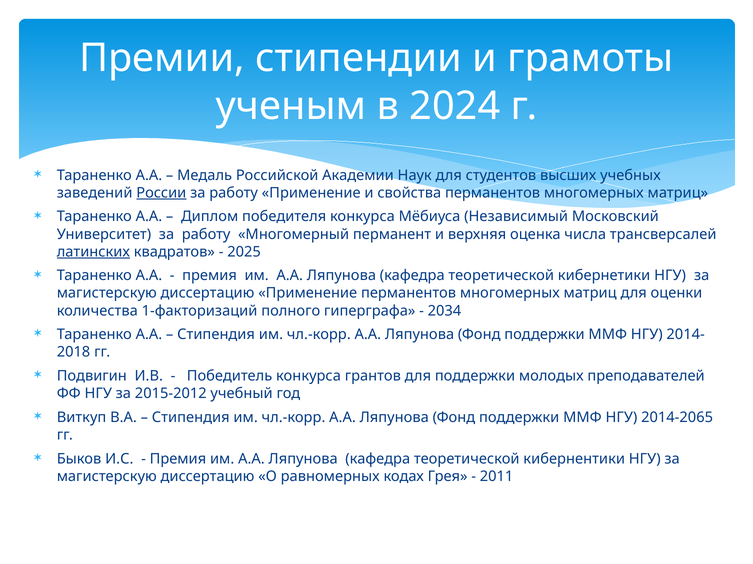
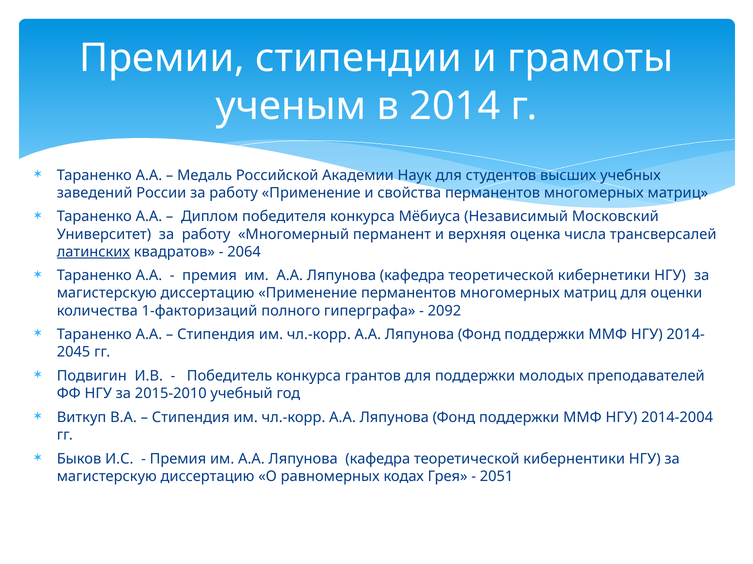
2024: 2024 -> 2014 (455, 106)
России underline: present -> none (161, 193)
2025: 2025 -> 2064 (244, 252)
2034: 2034 -> 2092 (444, 311)
2018: 2018 -> 2045 (74, 353)
2015-2012: 2015-2012 -> 2015-2010 (171, 394)
2014-2065: 2014-2065 -> 2014-2004 (677, 418)
2011: 2011 -> 2051 (497, 477)
